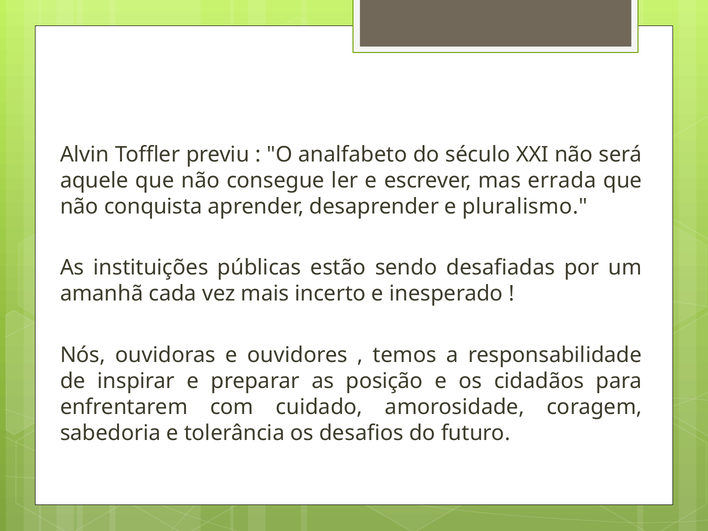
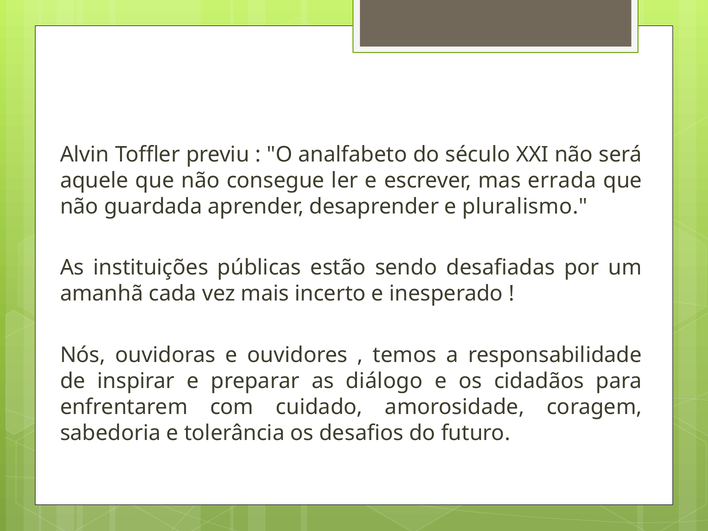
conquista: conquista -> guardada (153, 206)
posição: posição -> diálogo (384, 381)
